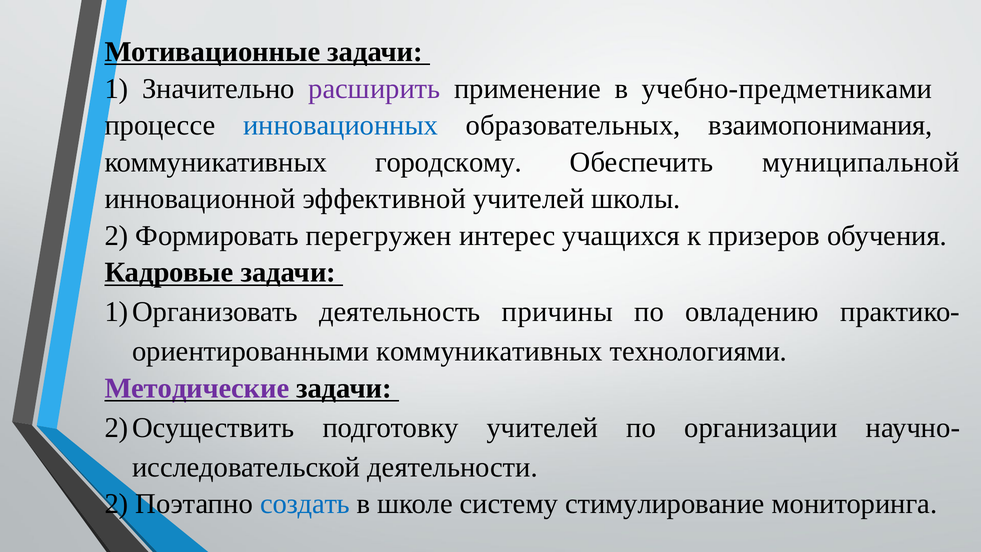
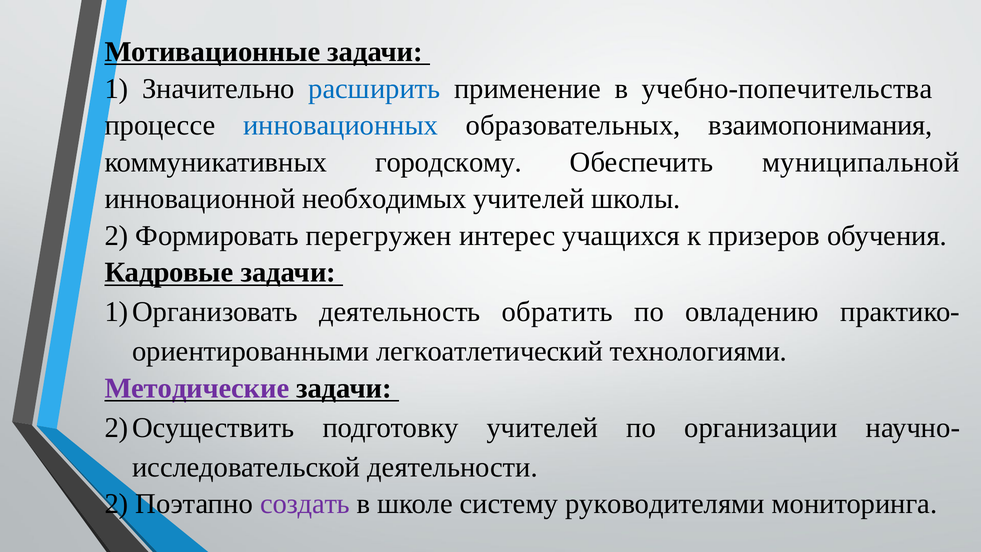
расширить colour: purple -> blue (374, 89)
учебно-предметниками: учебно-предметниками -> учебно-попечительства (787, 89)
эффективной: эффективной -> необходимых (384, 199)
причины: причины -> обратить (557, 312)
коммуникативных: коммуникативных -> легкоатлетический (490, 351)
создать colour: blue -> purple (305, 504)
стимулирование: стимулирование -> руководителями (665, 504)
